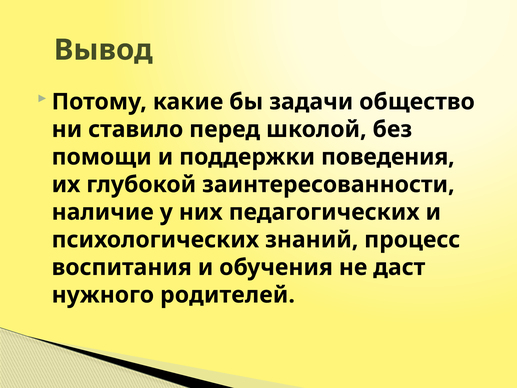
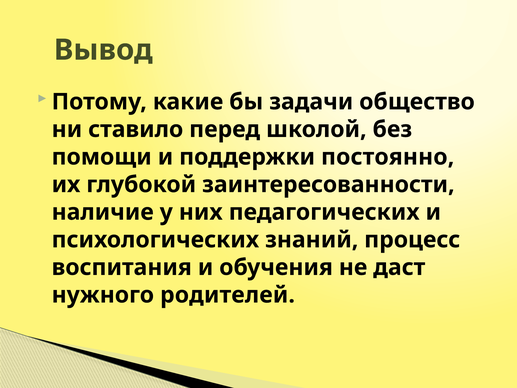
поведения: поведения -> постоянно (388, 157)
